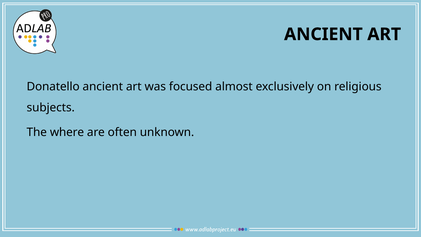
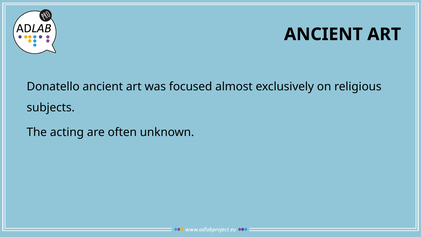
where: where -> acting (67, 132)
